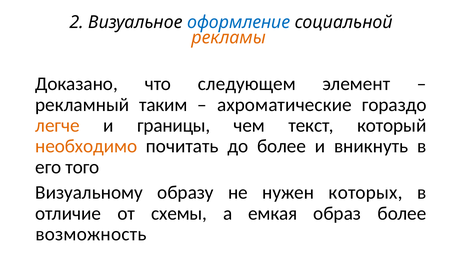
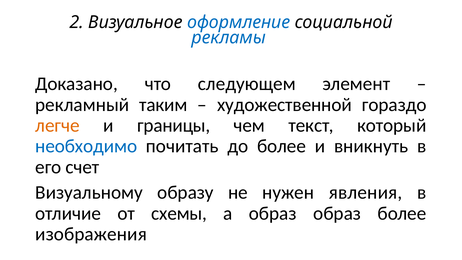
рекламы colour: orange -> blue (229, 38)
ахроматические: ахроматические -> художественной (284, 105)
необходимо colour: orange -> blue (86, 146)
того: того -> счет (82, 167)
которых: которых -> явления (366, 193)
а емкая: емкая -> образ (273, 213)
возможность: возможность -> изображения (91, 234)
